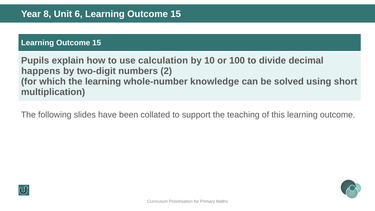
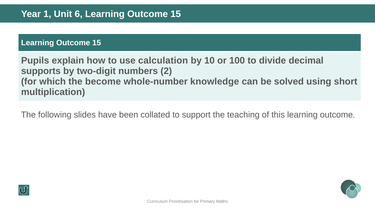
8: 8 -> 1 (47, 14)
happens: happens -> supports (41, 71)
the learning: learning -> become (103, 81)
